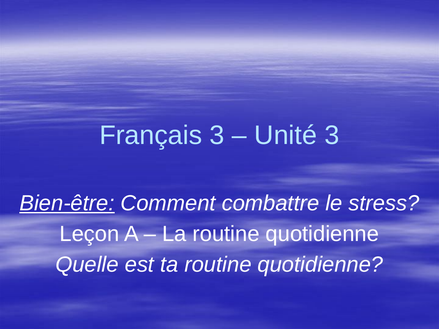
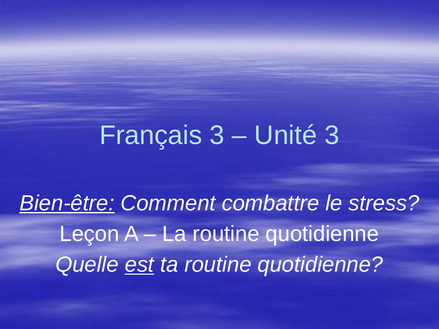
est underline: none -> present (139, 265)
